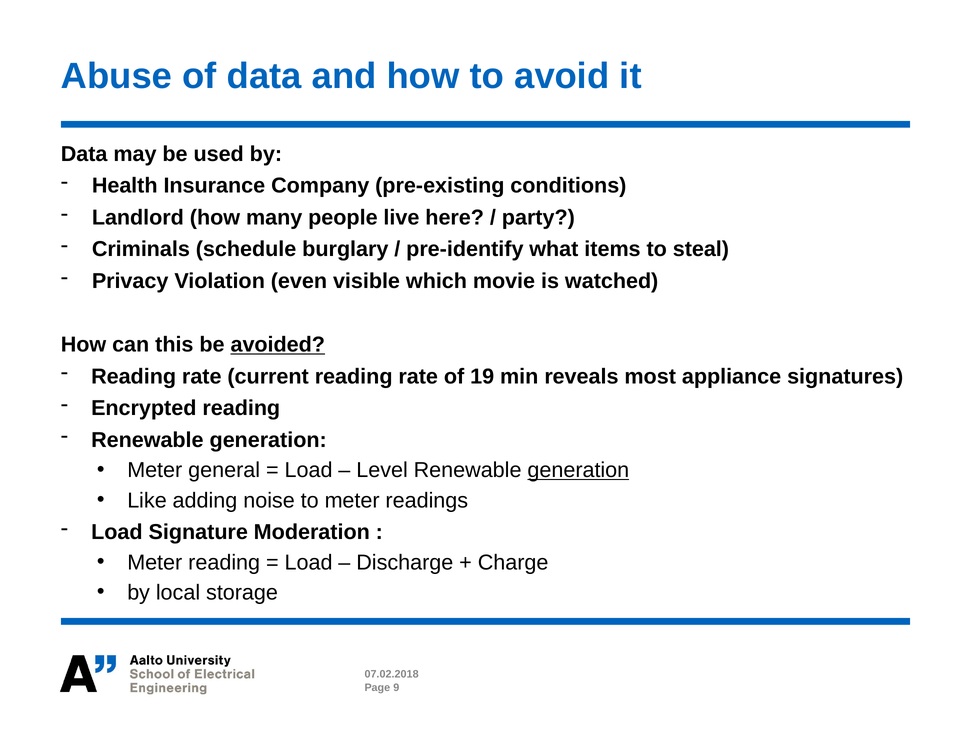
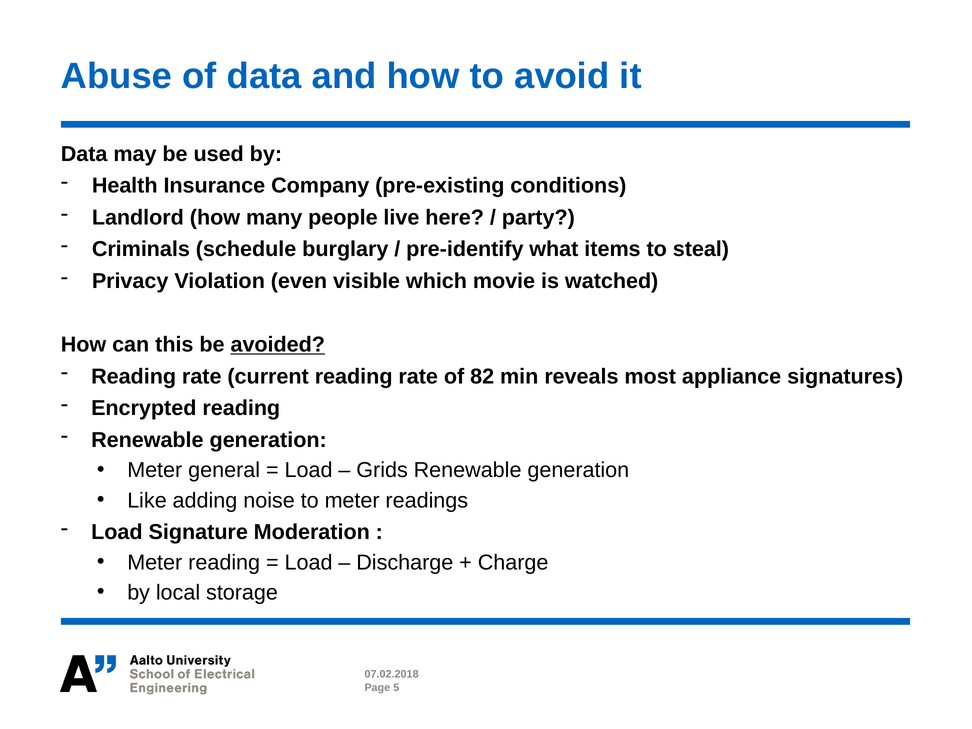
19: 19 -> 82 (482, 376)
Level: Level -> Grids (382, 470)
generation underline: present -> none (578, 470)
9: 9 -> 5 (396, 688)
